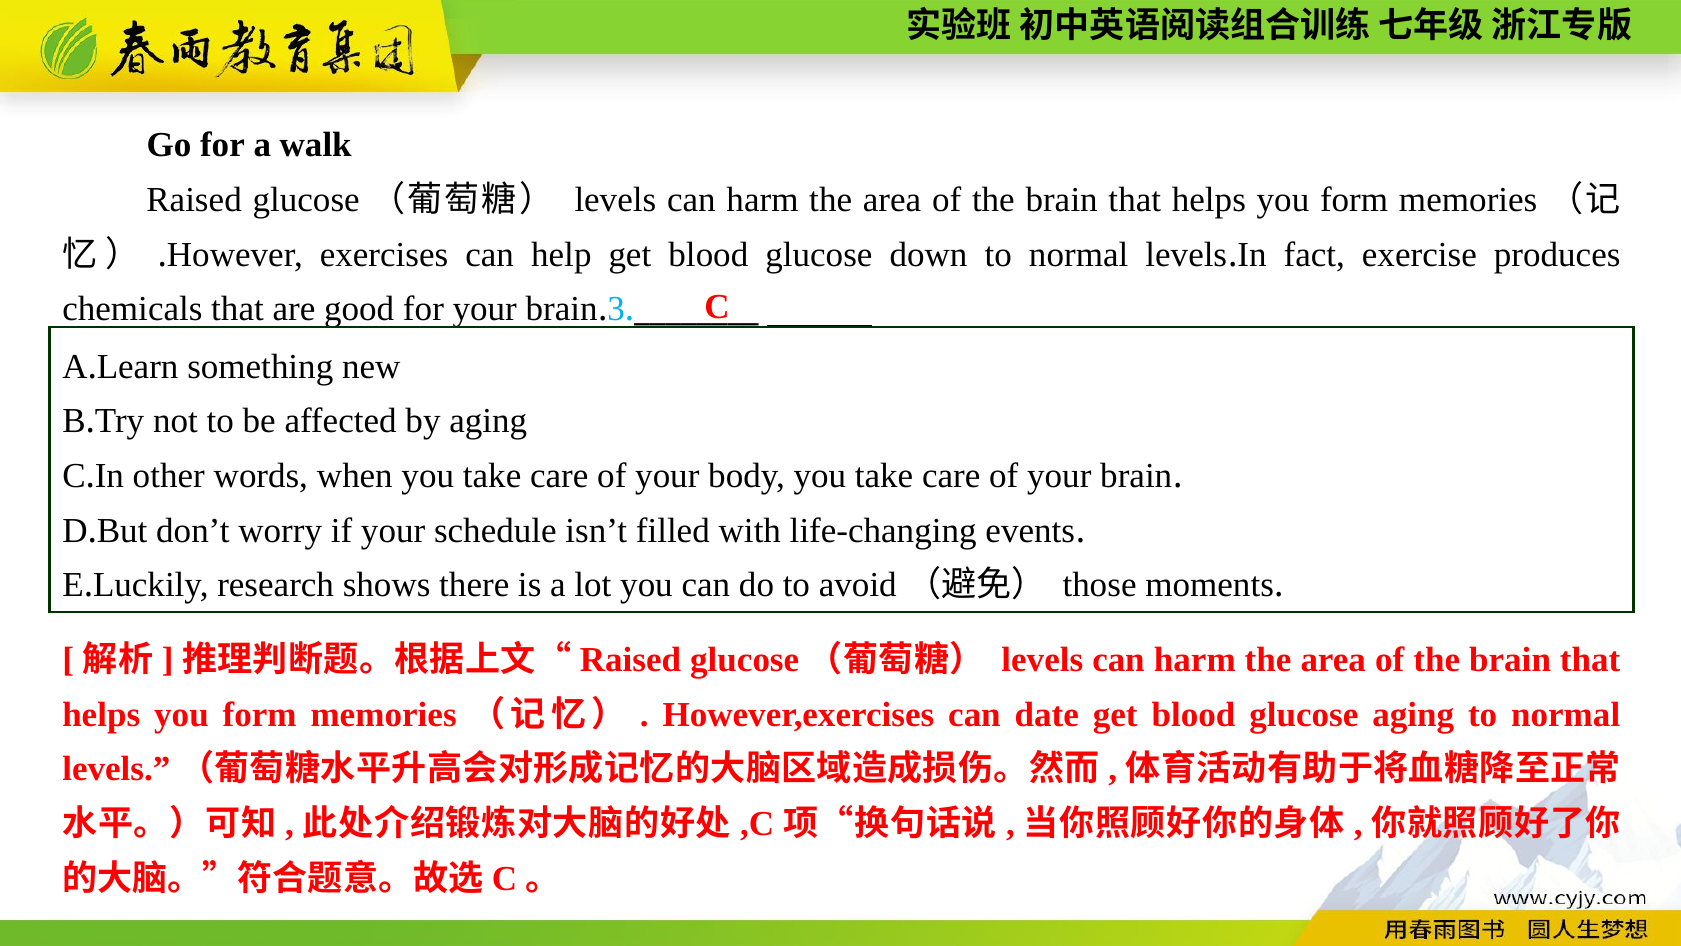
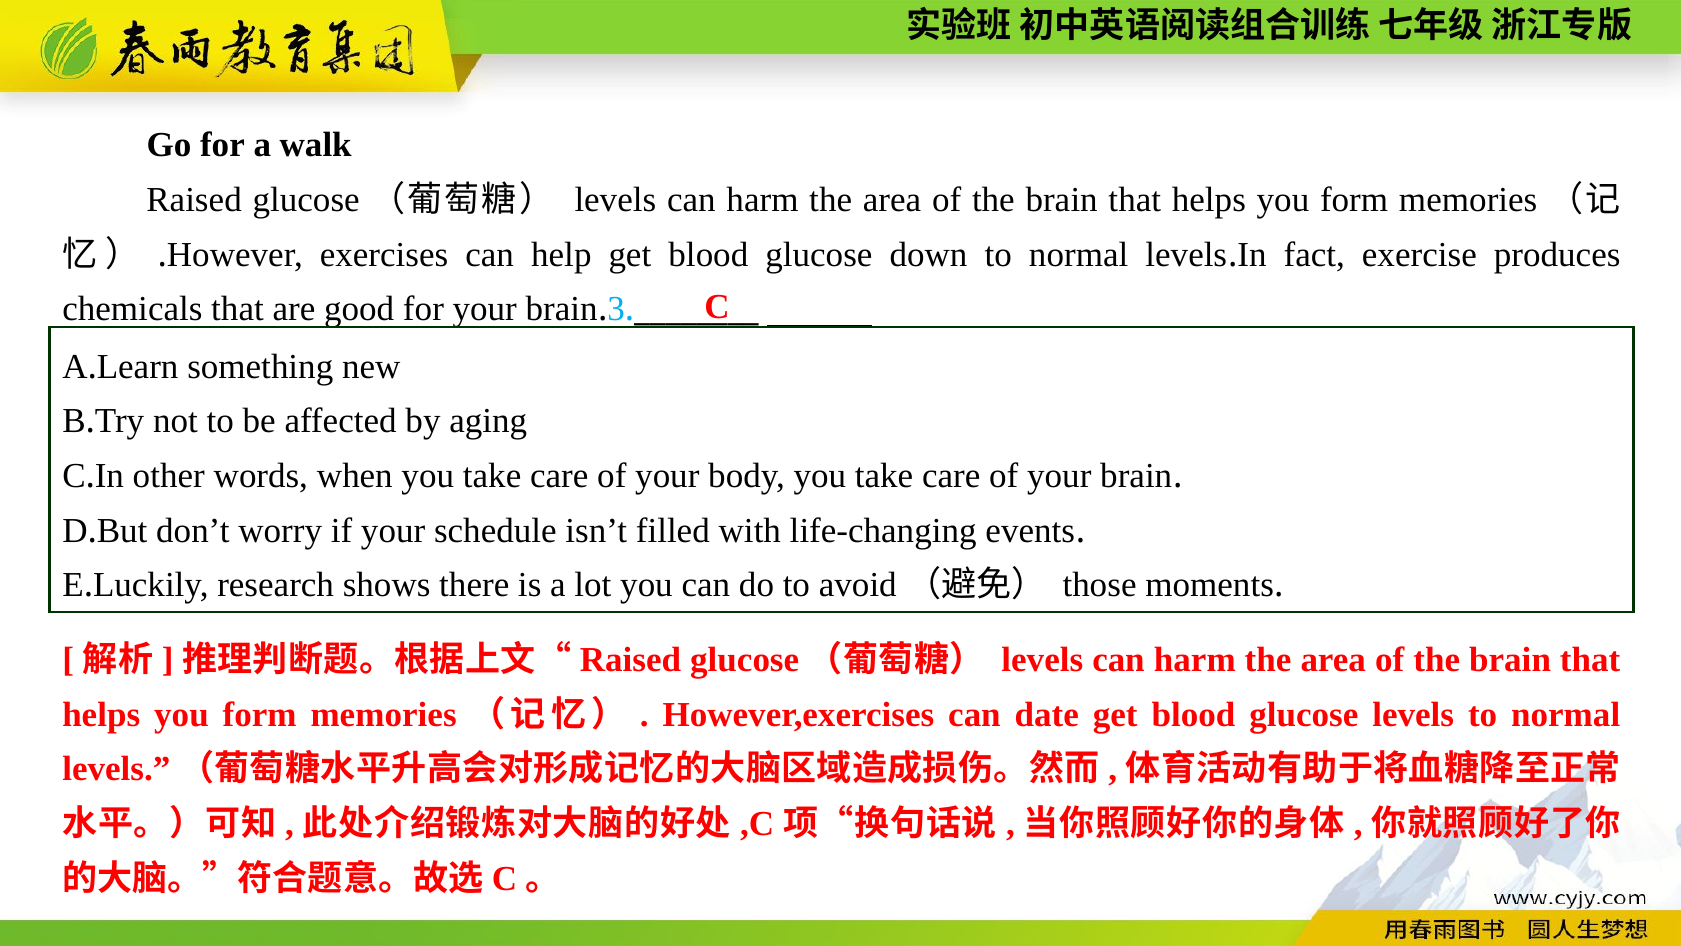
glucose aging: aging -> levels (1413, 714)
